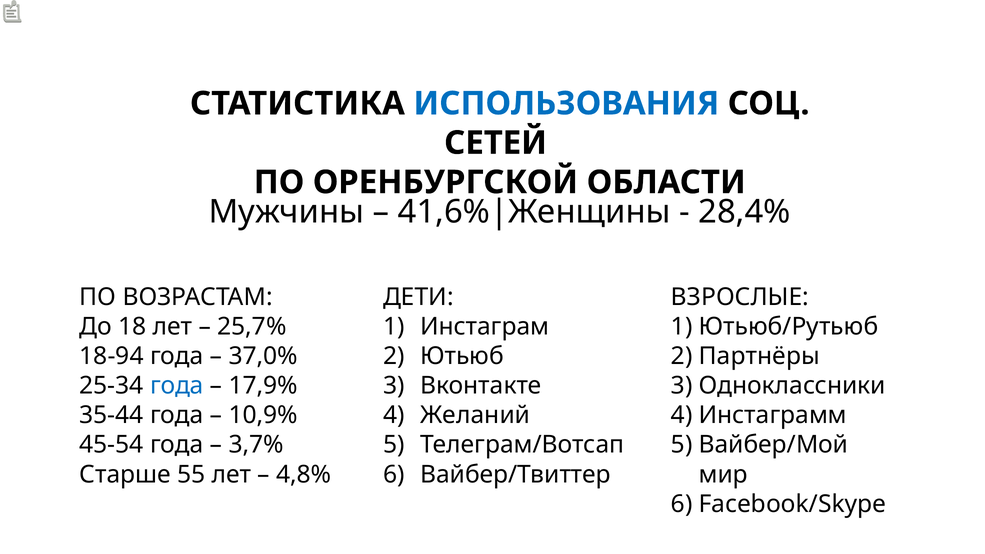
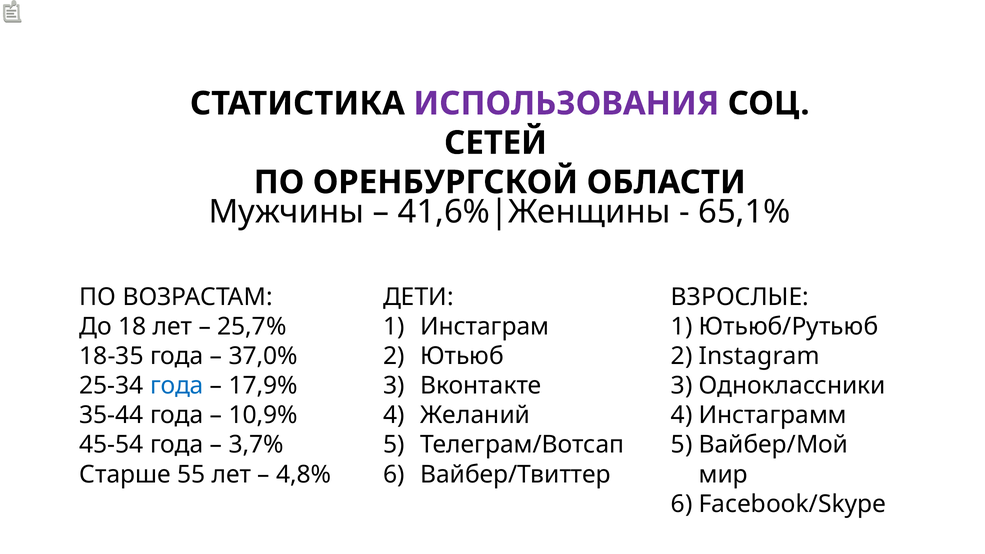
ИСПОЛЬЗОВАНИЯ colour: blue -> purple (566, 104)
28,4%: 28,4% -> 65,1% (745, 212)
18-94: 18-94 -> 18-35 (111, 356)
Партнёры: Партнёры -> Instagram (759, 356)
